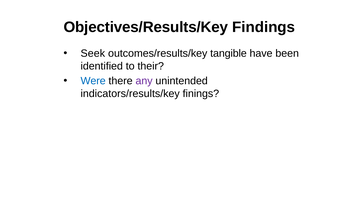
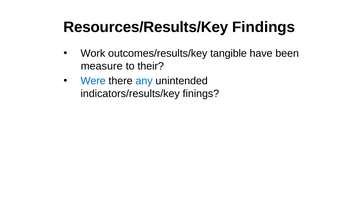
Objectives/Results/Key: Objectives/Results/Key -> Resources/Results/Key (146, 27)
Seek: Seek -> Work (93, 53)
identified: identified -> measure (102, 66)
any colour: purple -> blue (144, 81)
